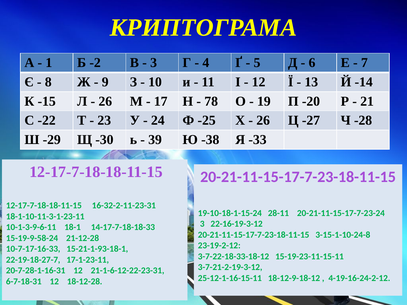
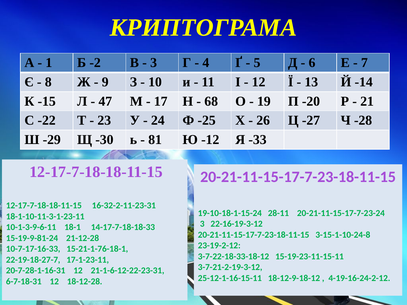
26: 26 -> 47 (105, 101)
78: 78 -> 68 (211, 101)
39: 39 -> 81 (155, 140)
-38: -38 -> -12 (210, 140)
15-19-9-58-24: 15-19-9-58-24 -> 15-19-9-81-24 (32, 238)
15-21-1-93-18-1: 15-21-1-93-18-1 -> 15-21-1-76-18-1 (97, 249)
